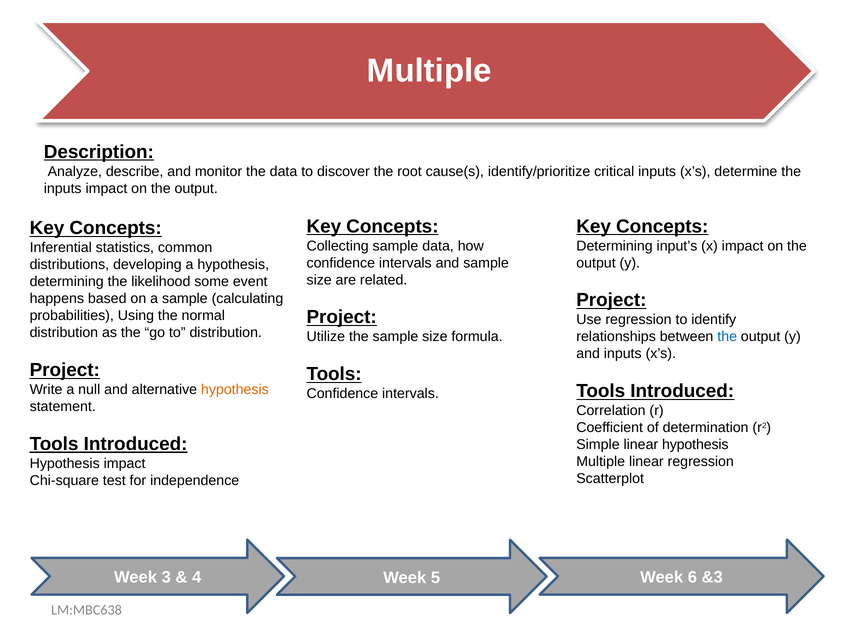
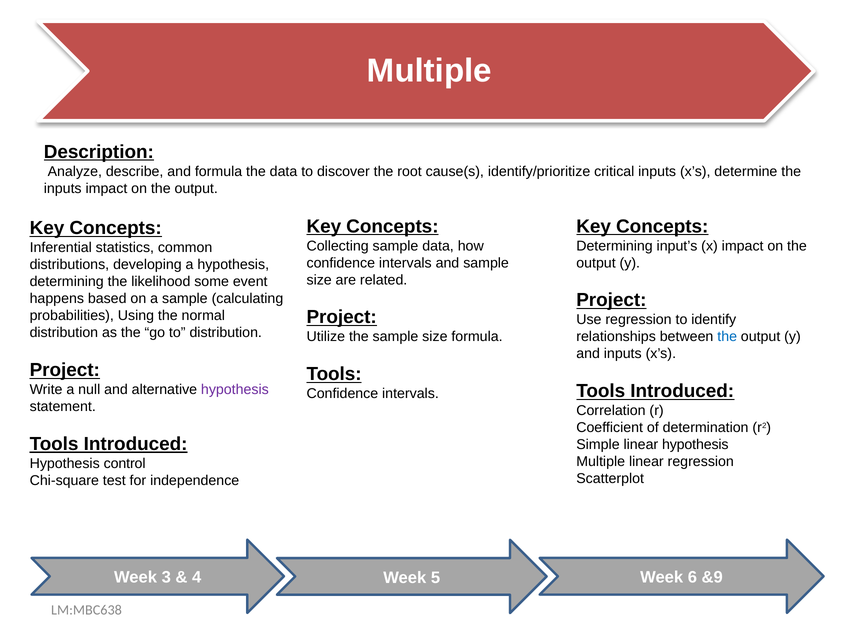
and monitor: monitor -> formula (219, 171)
hypothesis colour: orange -> purple (235, 390)
Hypothesis impact: impact -> control (125, 463)
&3: &3 -> &9 (712, 577)
